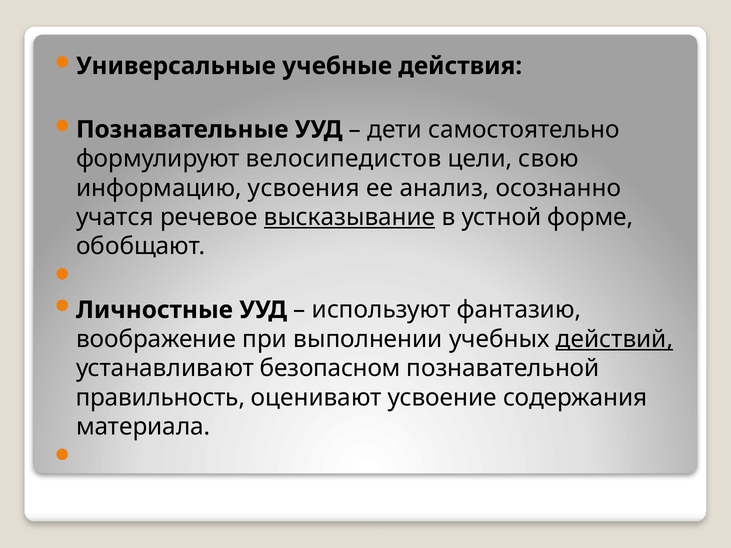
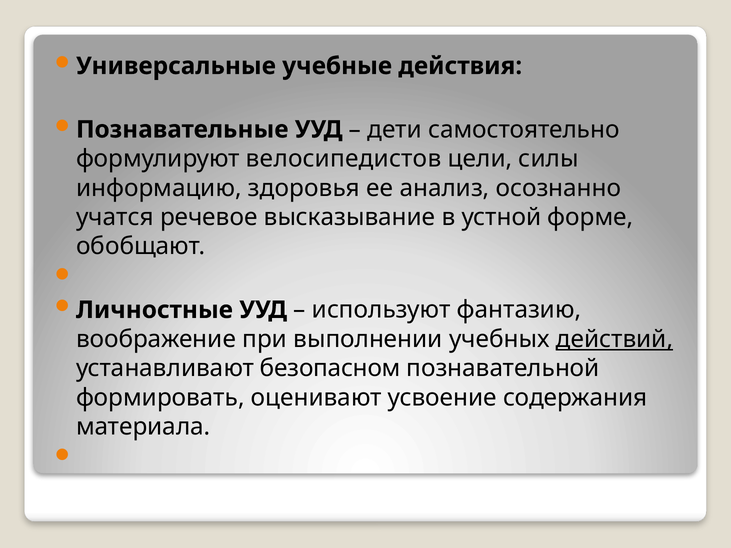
свою: свою -> силы (549, 159)
усвоения: усвоения -> здоровья (304, 188)
высказывание underline: present -> none (350, 217)
правильность: правильность -> формировать (160, 398)
